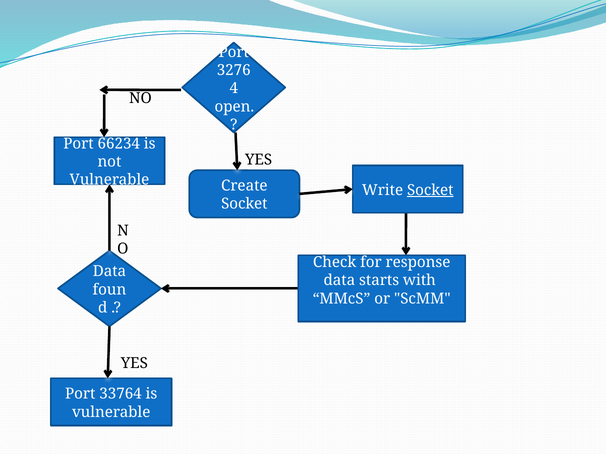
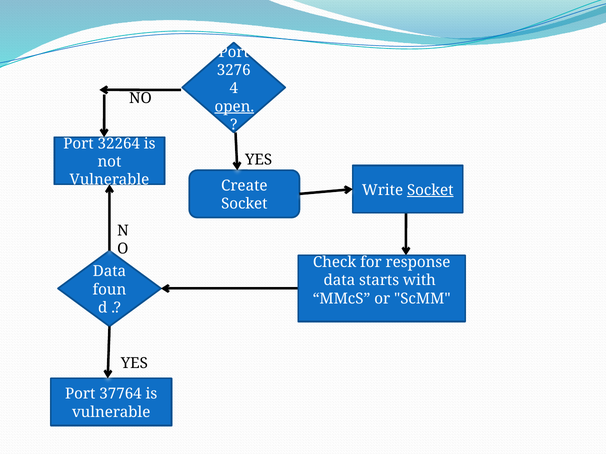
open underline: none -> present (234, 107)
66234: 66234 -> 32264 (119, 144)
33764: 33764 -> 37764 (121, 394)
